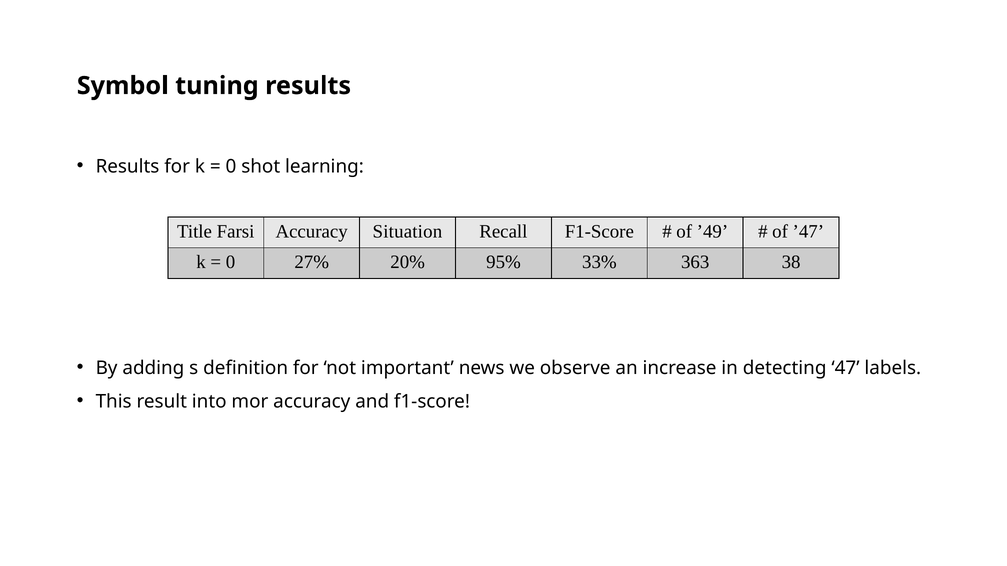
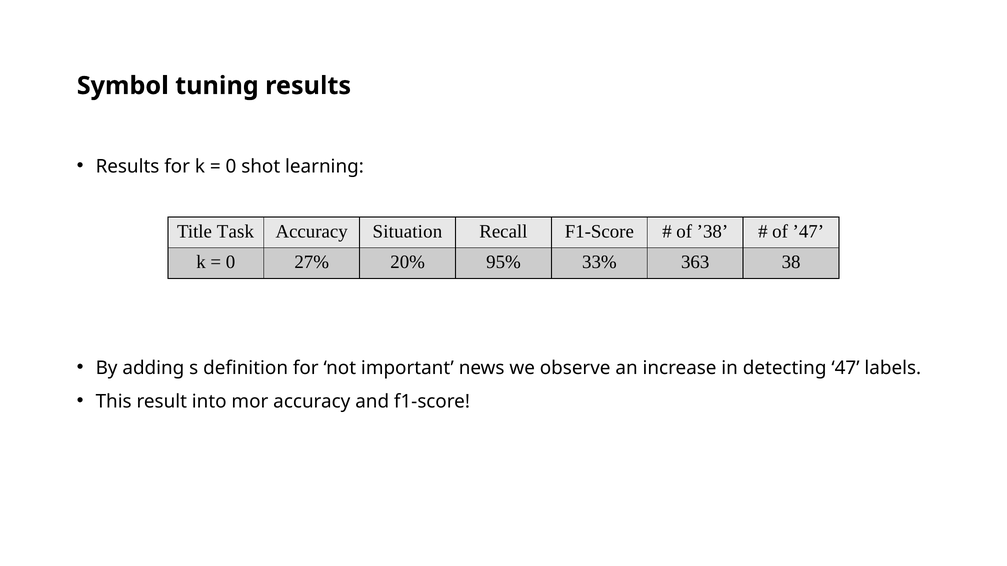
Farsi: Farsi -> Task (235, 232)
’49: ’49 -> ’38 (712, 232)
